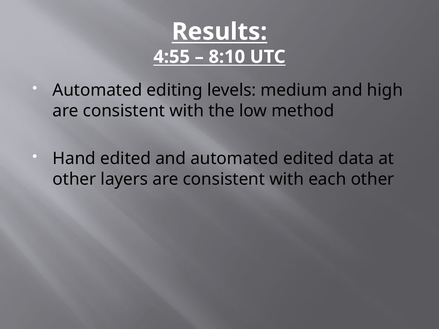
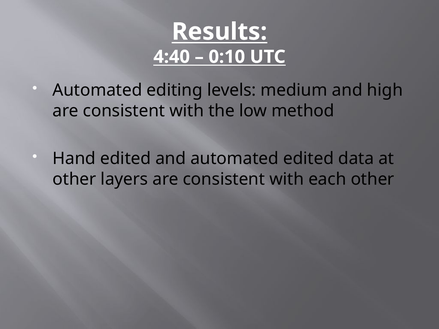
4:55: 4:55 -> 4:40 (172, 57)
8:10: 8:10 -> 0:10 (227, 57)
